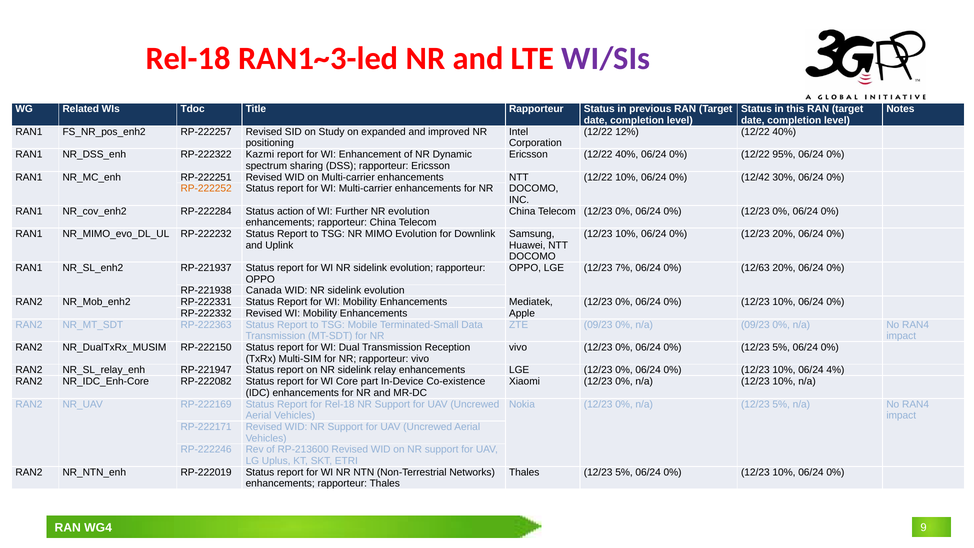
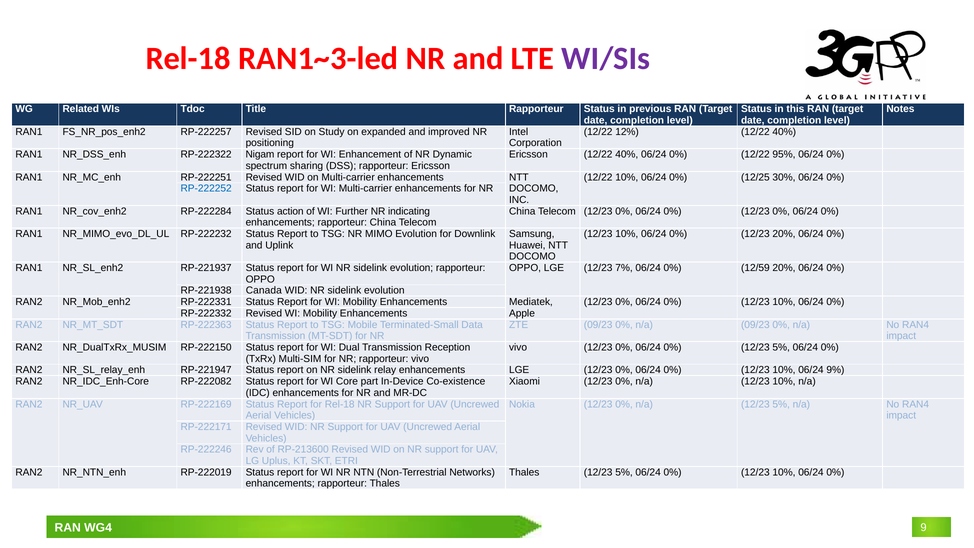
Kazmi: Kazmi -> Nigam (260, 154)
12/42: 12/42 -> 12/25 (755, 177)
RP-222252 colour: orange -> blue (206, 188)
NR evolution: evolution -> indicating (409, 211)
12/63: 12/63 -> 12/59 (755, 268)
4%: 4% -> 9% (835, 370)
